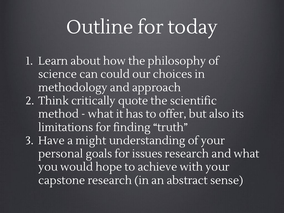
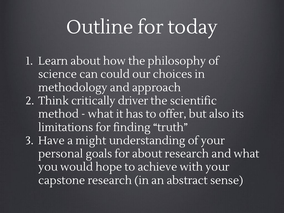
quote: quote -> driver (133, 101)
for issues: issues -> about (147, 154)
